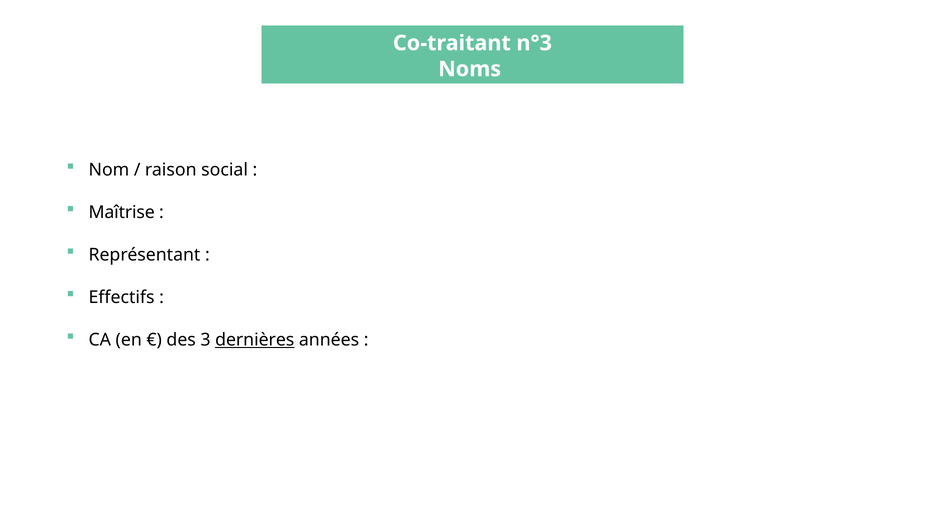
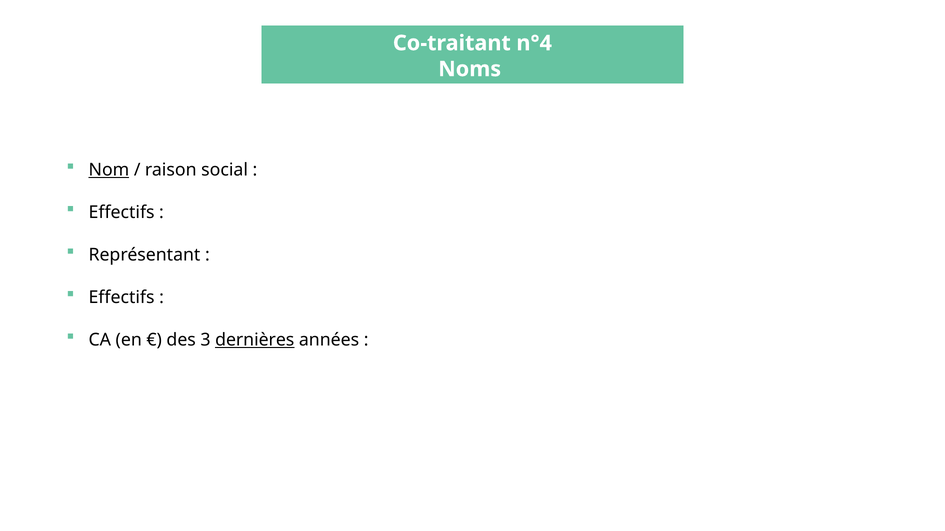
n°3: n°3 -> n°4 (534, 43)
Nom underline: none -> present (109, 170)
Maîtrise: Maîtrise -> Effectifs (122, 213)
